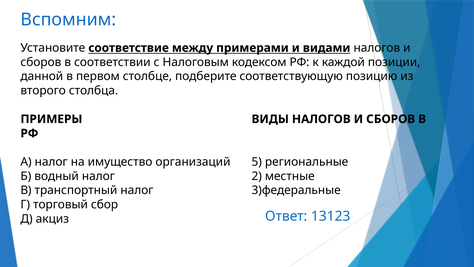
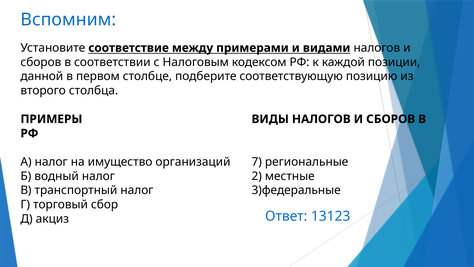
5: 5 -> 7 (257, 162)
